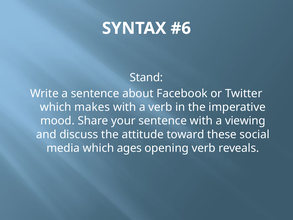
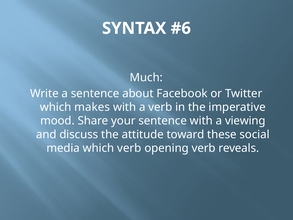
Stand: Stand -> Much (146, 77)
which ages: ages -> verb (129, 148)
